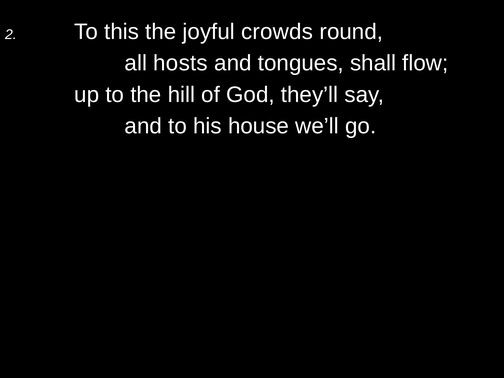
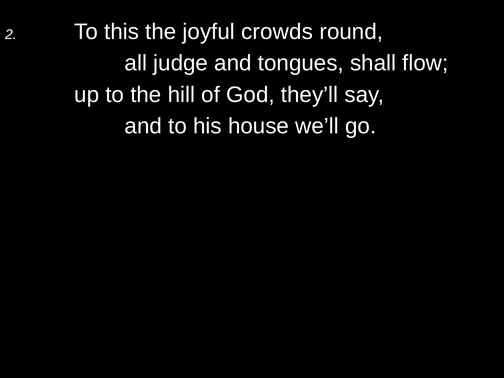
hosts: hosts -> judge (181, 63)
